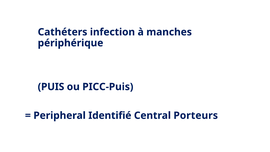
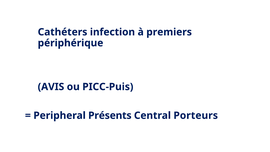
manches: manches -> premiers (169, 32)
PUIS: PUIS -> AVIS (51, 87)
Identifié: Identifié -> Présents (110, 115)
